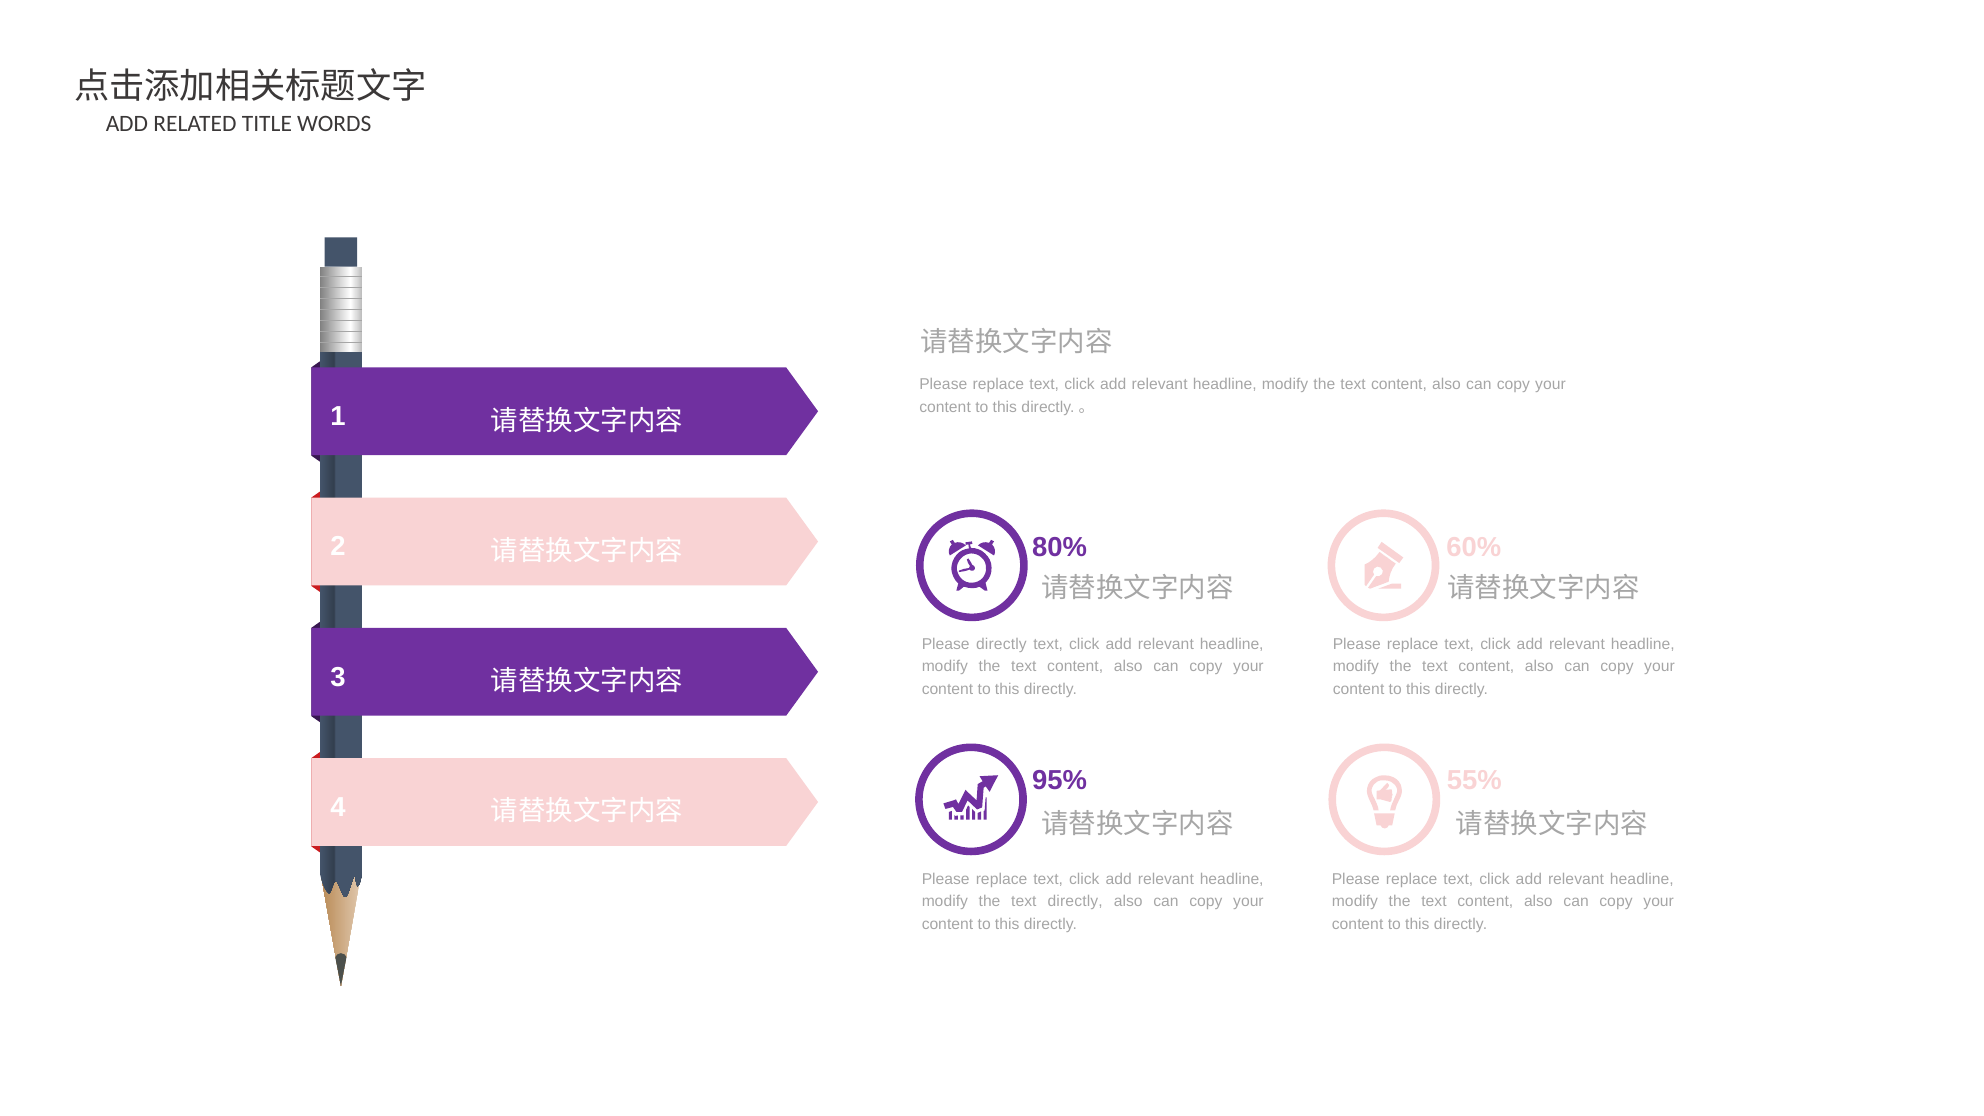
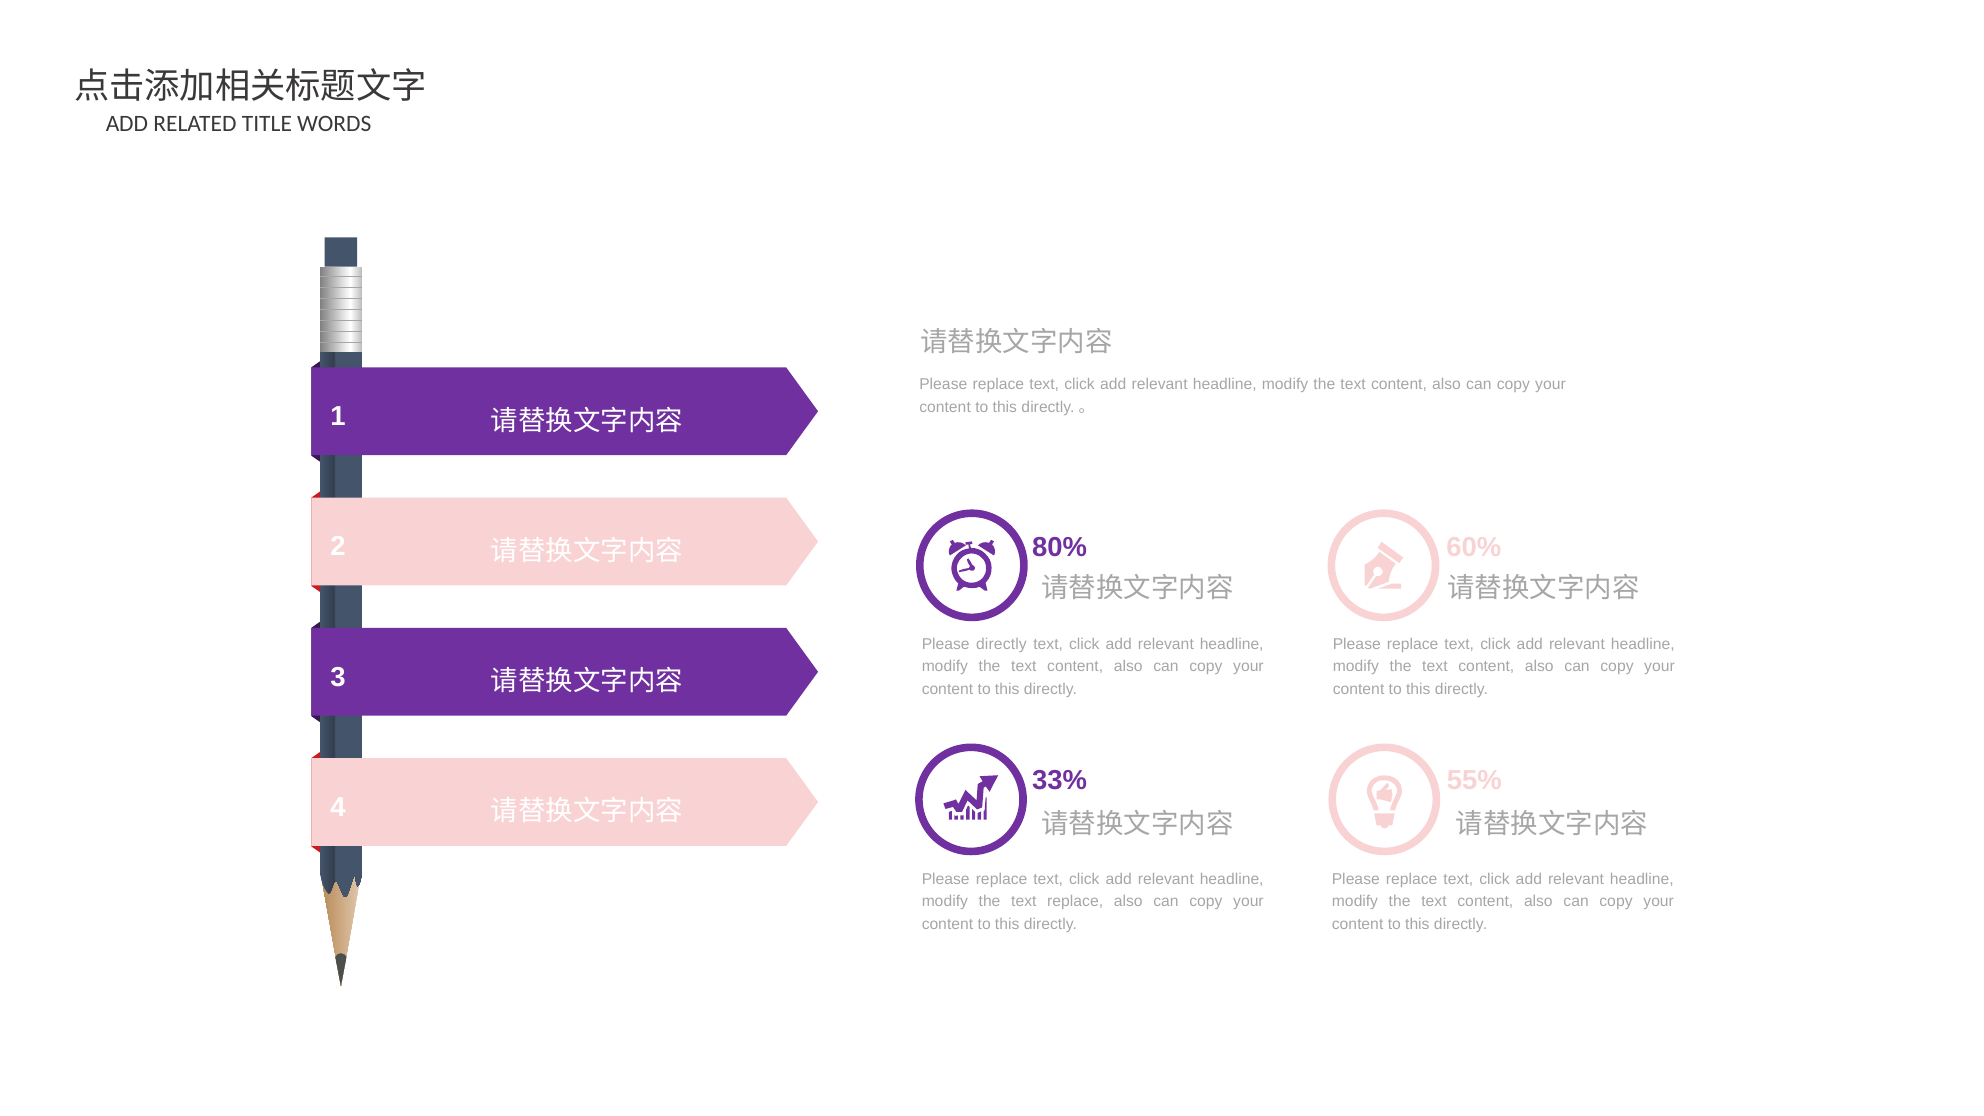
95%: 95% -> 33% (1060, 780)
text directly: directly -> replace (1075, 902)
